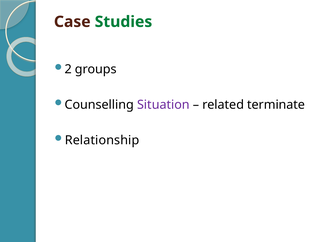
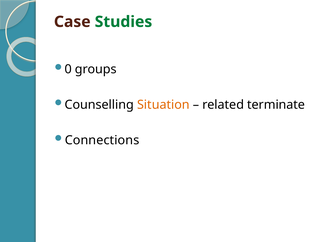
2: 2 -> 0 (68, 69)
Situation colour: purple -> orange (163, 105)
Relationship: Relationship -> Connections (102, 140)
